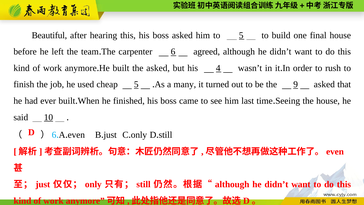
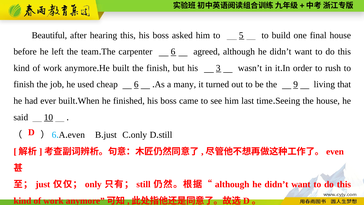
the asked: asked -> finish (158, 68)
4: 4 -> 3 (218, 68)
cheap 5: 5 -> 6 (136, 84)
9 asked: asked -> living (324, 84)
